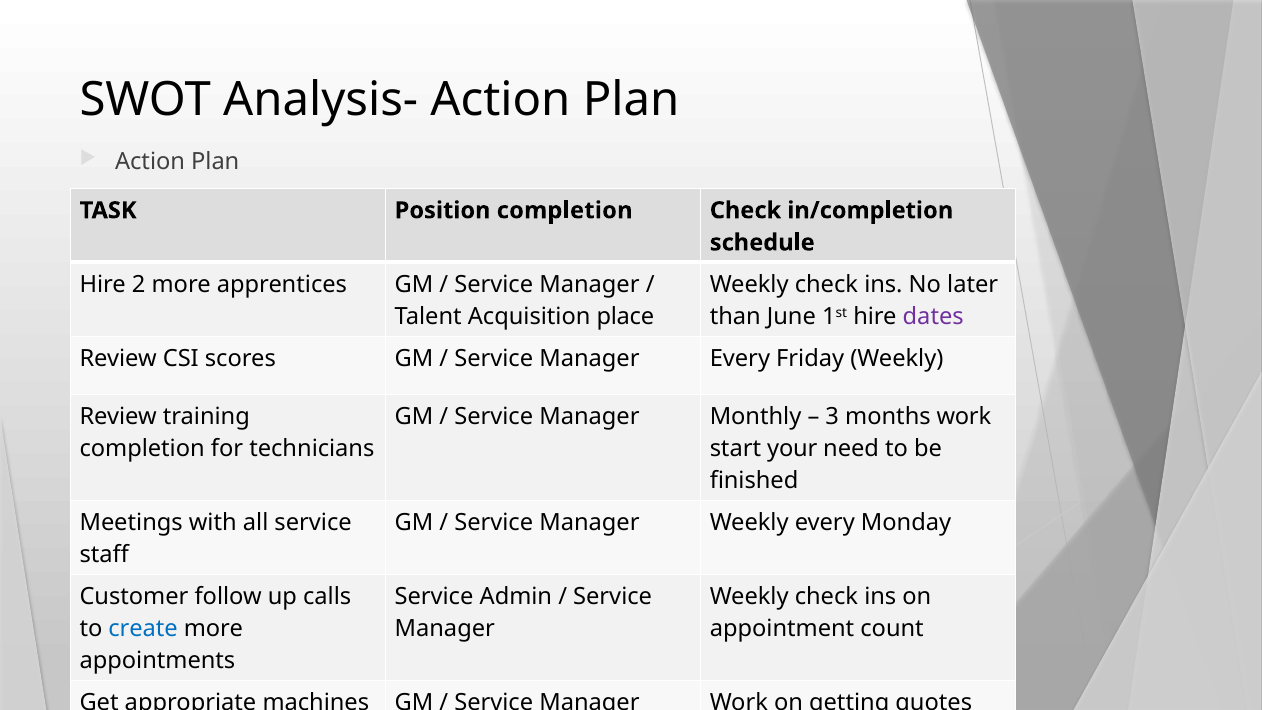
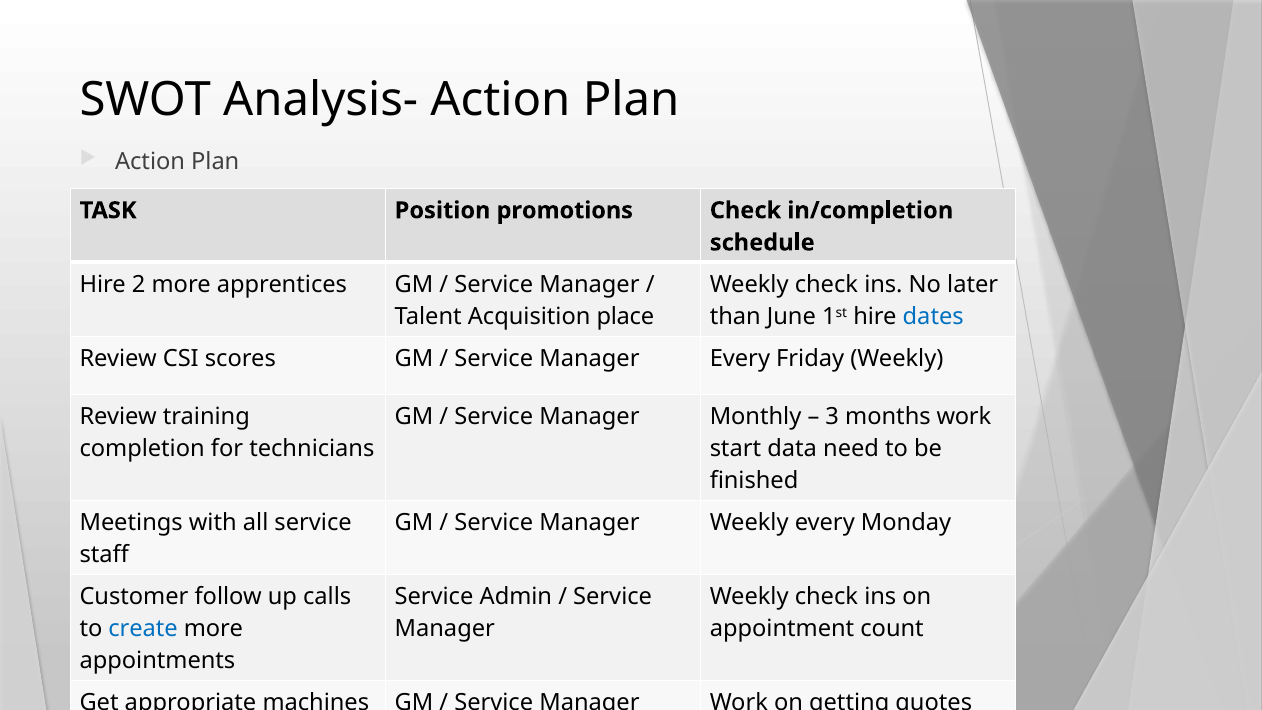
Position completion: completion -> promotions (565, 210)
dates colour: purple -> blue (933, 316)
your: your -> data (792, 449)
